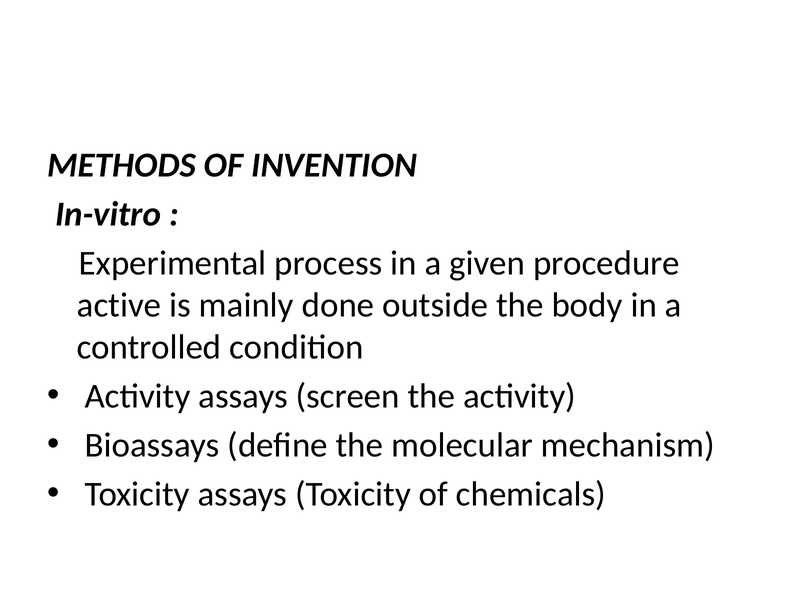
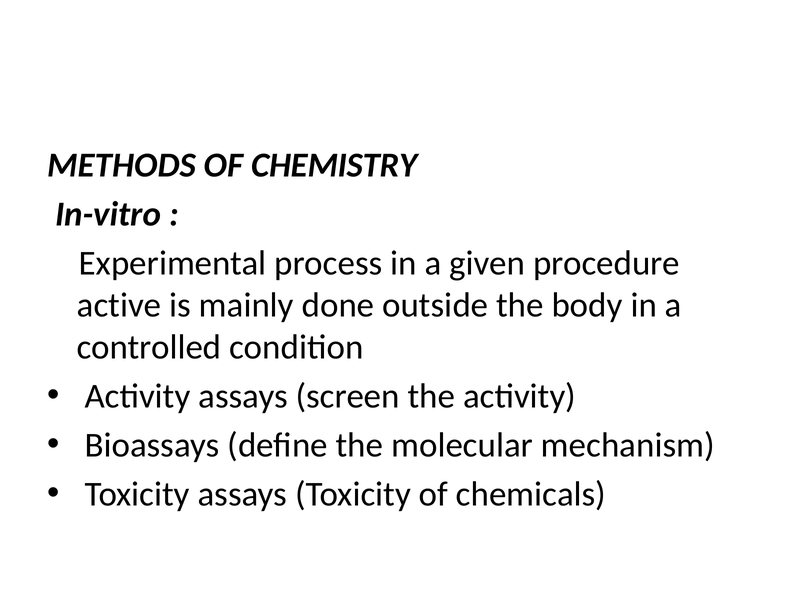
INVENTION: INVENTION -> CHEMISTRY (334, 165)
